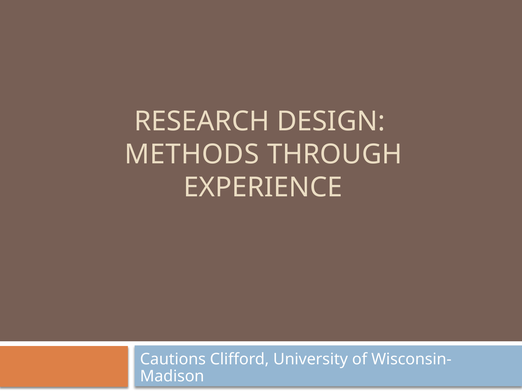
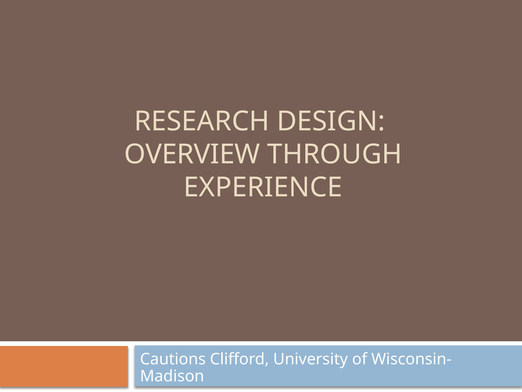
METHODS: METHODS -> OVERVIEW (192, 154)
